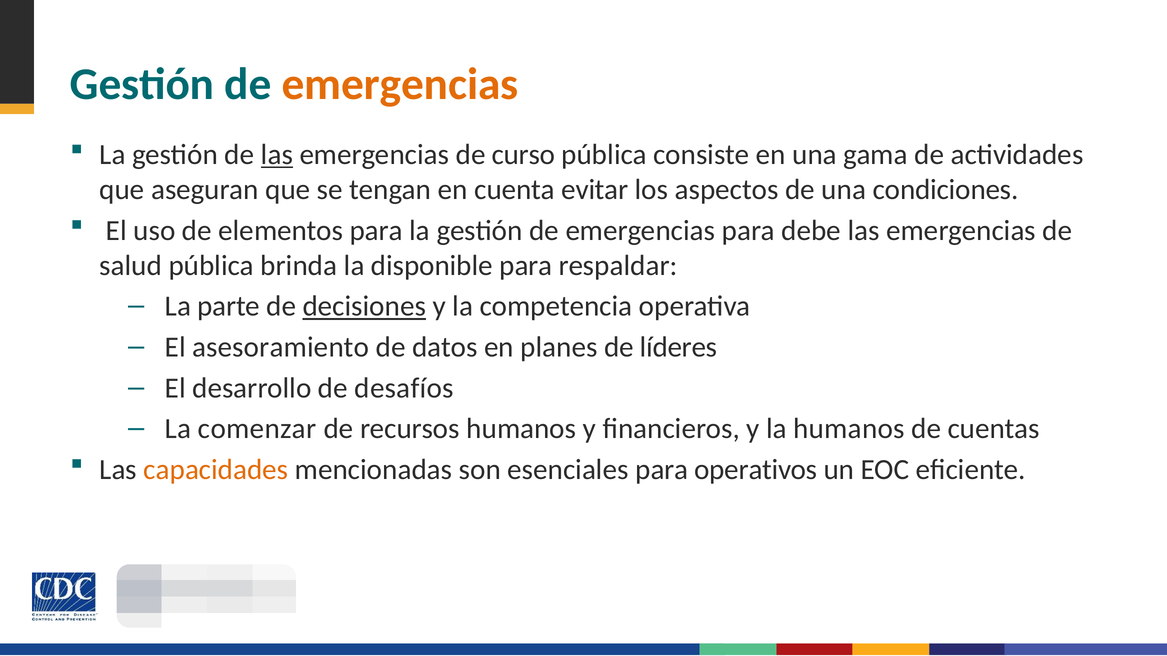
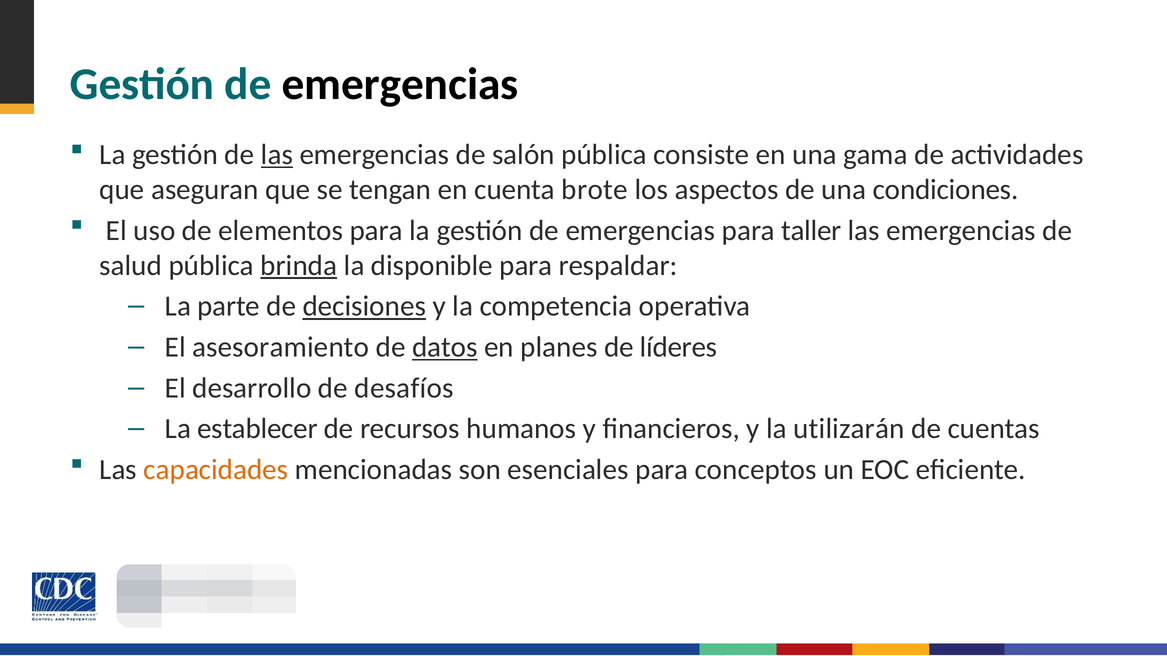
emergencias colour: orange -> black (400, 84)
curso: curso -> salón (523, 155)
evitar: evitar -> brote (595, 190)
debe: debe -> taller (811, 231)
brinda underline: none -> present (299, 266)
datos underline: none -> present (445, 347)
comenzar: comenzar -> establecer (257, 429)
la humanos: humanos -> utilizarán (849, 429)
operativos: operativos -> conceptos (756, 470)
